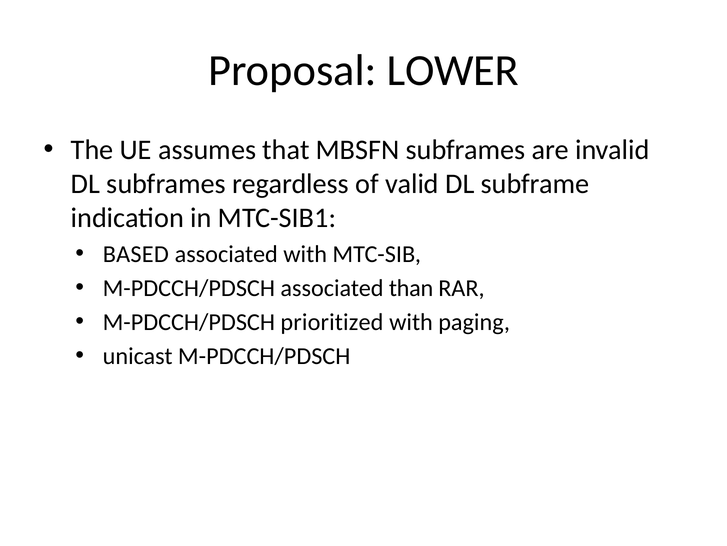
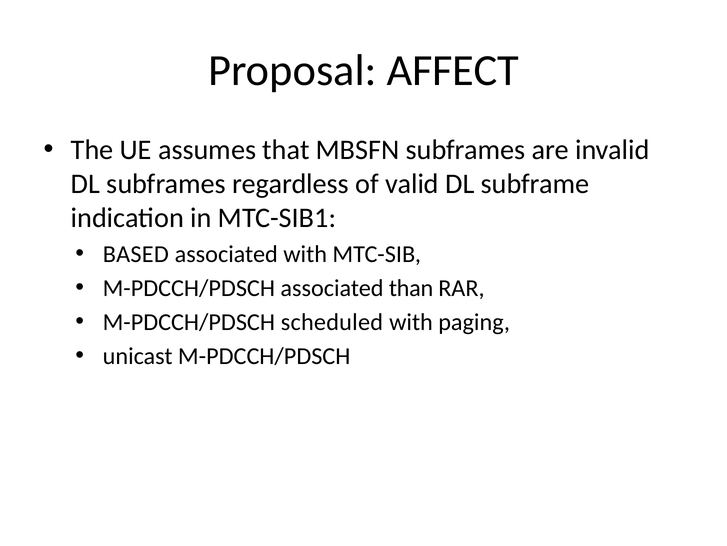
LOWER: LOWER -> AFFECT (453, 70)
prioritized: prioritized -> scheduled (332, 322)
